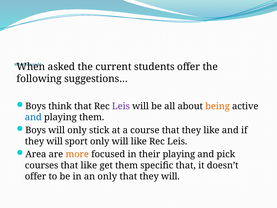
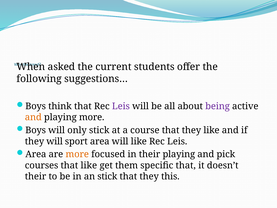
being colour: orange -> purple (218, 106)
and colour: blue -> orange (33, 117)
playing them: them -> more (92, 117)
sport only: only -> area (100, 141)
offer: offer -> their (36, 176)
an only: only -> stick (107, 176)
that they will: will -> this (170, 176)
